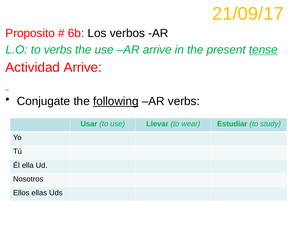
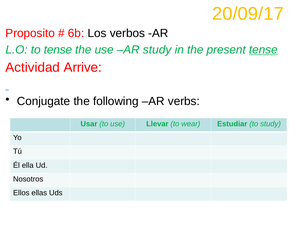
21/09/17: 21/09/17 -> 20/09/17 (248, 14)
to verbs: verbs -> tense (58, 50)
AR arrive: arrive -> study (157, 50)
following underline: present -> none (116, 102)
